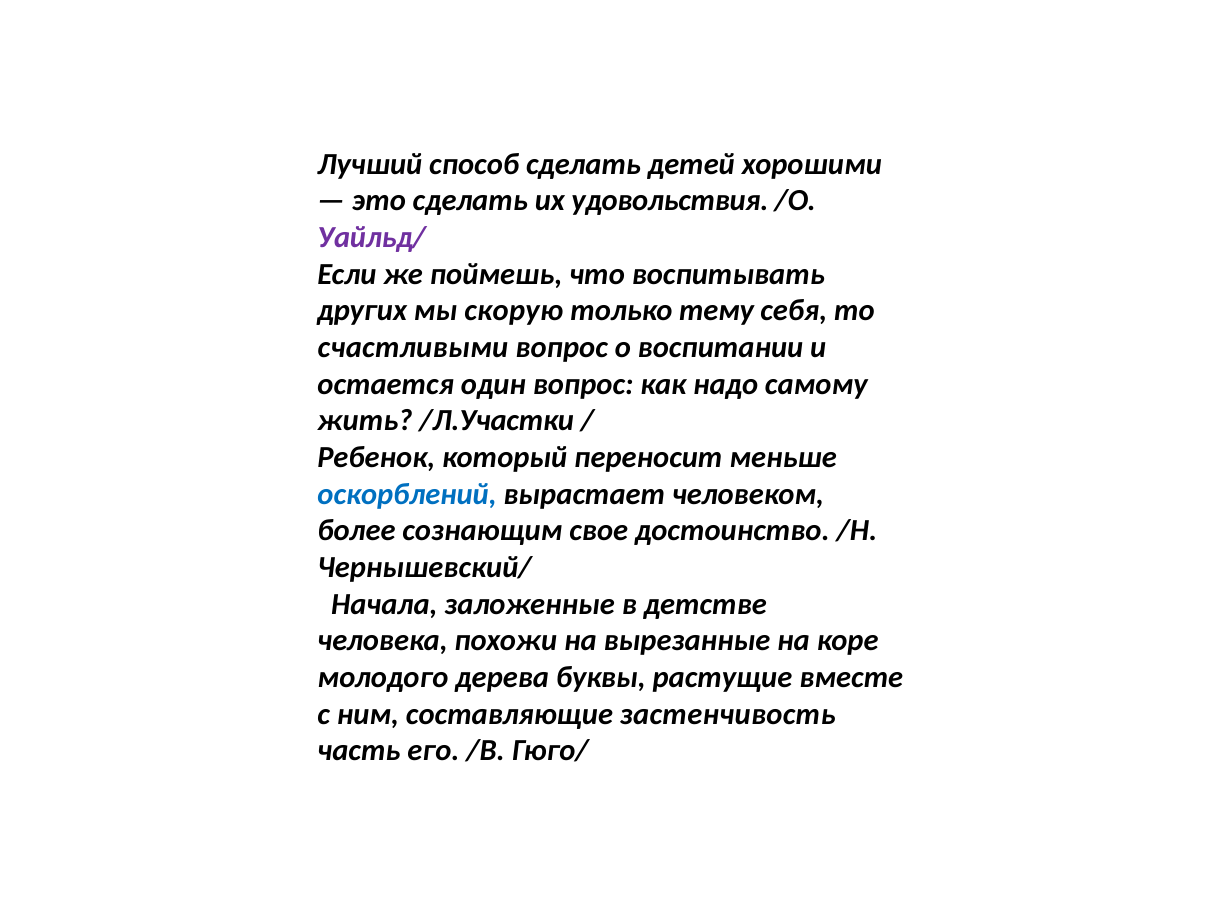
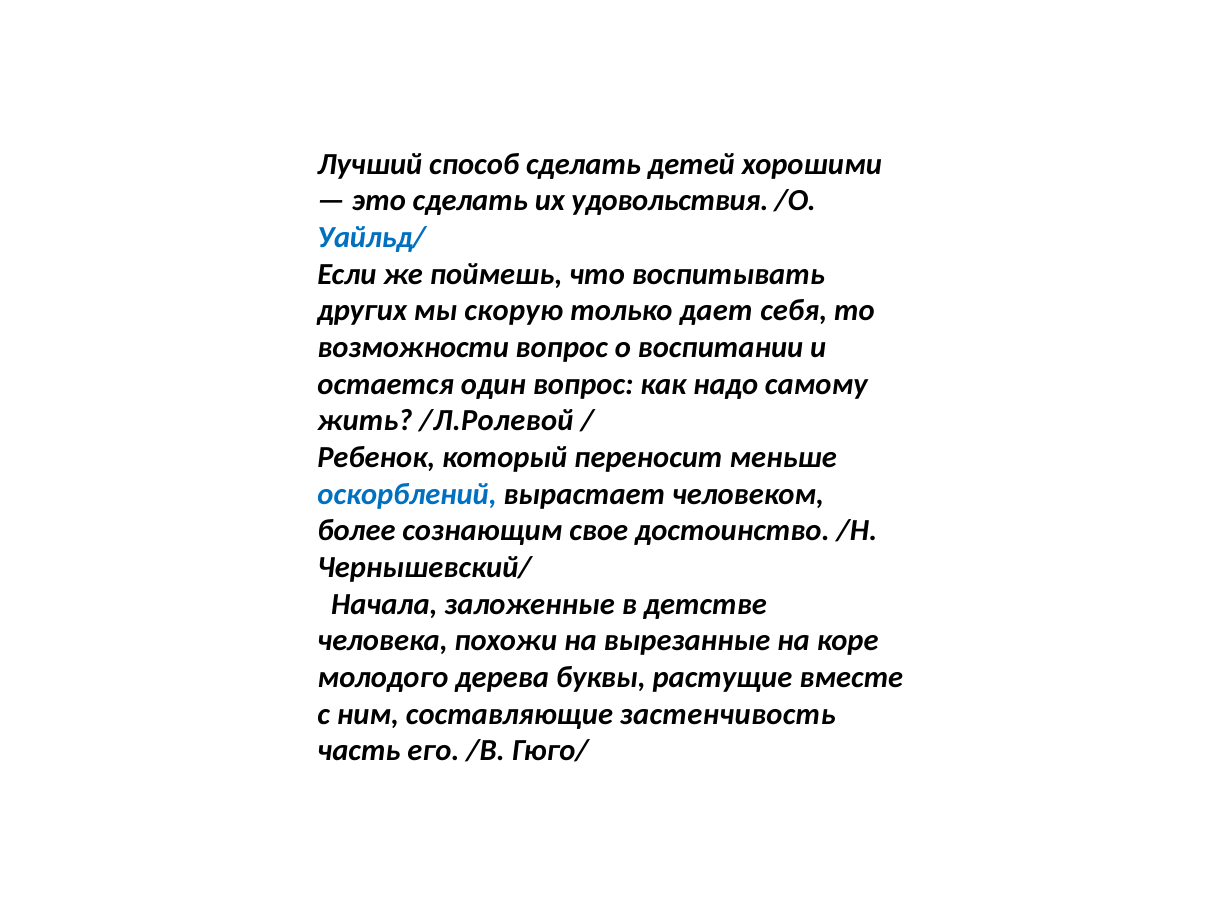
Уайльд/ colour: purple -> blue (372, 237)
тему: тему -> дает (716, 311)
счастливыми: счастливыми -> возможности (413, 347)
/Л.Участки: /Л.Участки -> /Л.Ролевой (497, 421)
